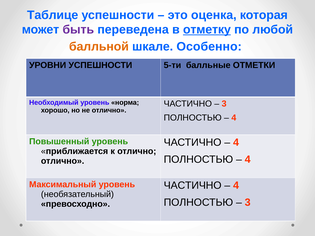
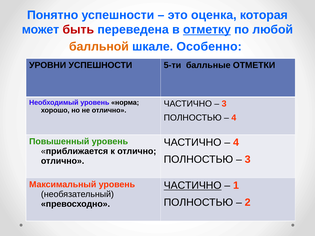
Таблице: Таблице -> Понятно (53, 15)
быть colour: purple -> red (78, 30)
4: 4 -> 3 (248, 159)
ЧАСТИЧНО underline: none -> present (193, 186)
4: 4 -> 1 (236, 186)
3: 3 -> 2 (248, 203)
